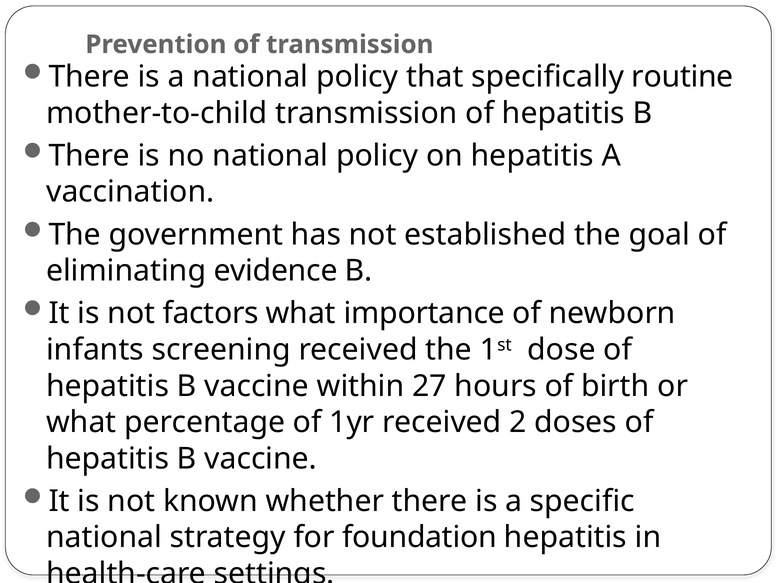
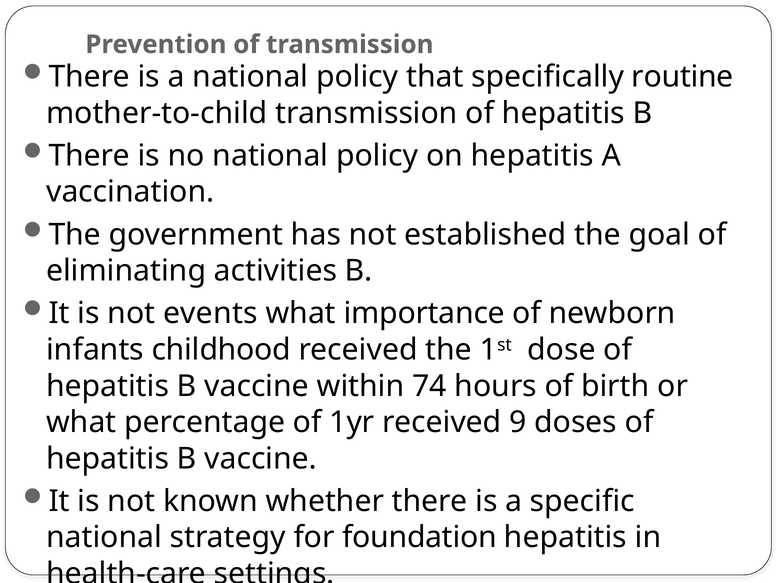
evidence: evidence -> activities (276, 271)
factors: factors -> events (210, 313)
screening: screening -> childhood (221, 350)
27: 27 -> 74 (429, 386)
2: 2 -> 9 (518, 422)
